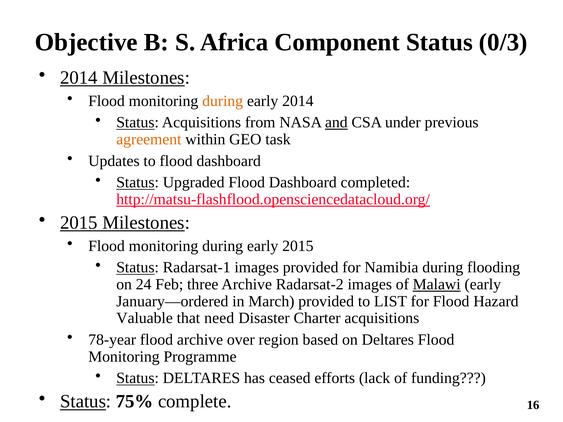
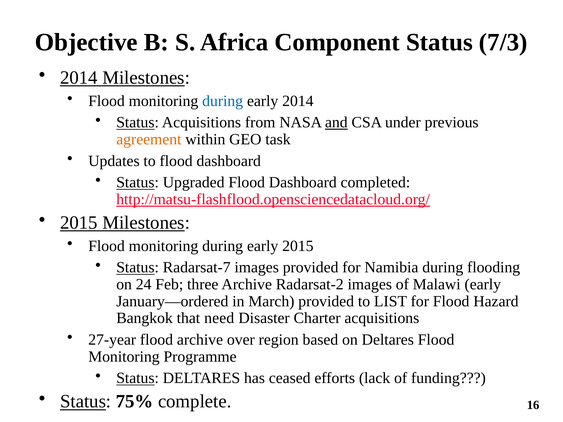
0/3: 0/3 -> 7/3 (503, 42)
during colour: orange -> blue (223, 101)
Radarsat-1: Radarsat-1 -> Radarsat-7 (197, 268)
Malawi underline: present -> none (437, 285)
Valuable: Valuable -> Bangkok (145, 318)
78-year: 78-year -> 27-year (112, 340)
